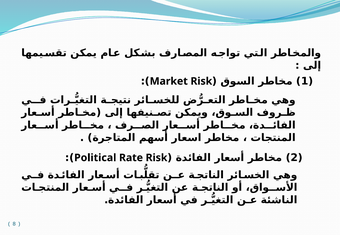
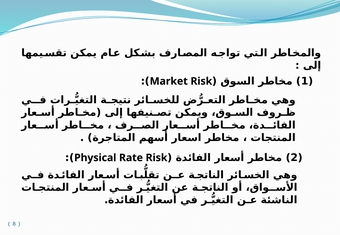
Political: Political -> Physical (95, 158)
